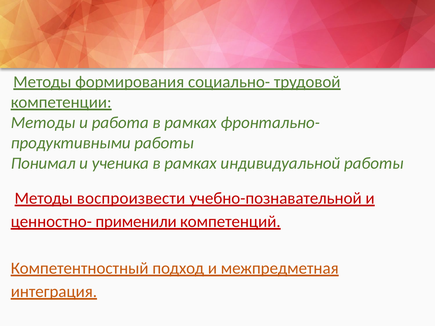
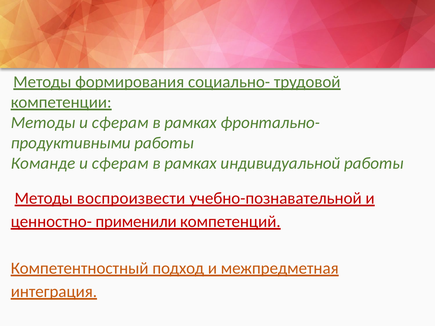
Методы и работа: работа -> сферам (120, 123)
Понимал: Понимал -> Команде (43, 163)
ученика: ученика -> сферам (120, 163)
